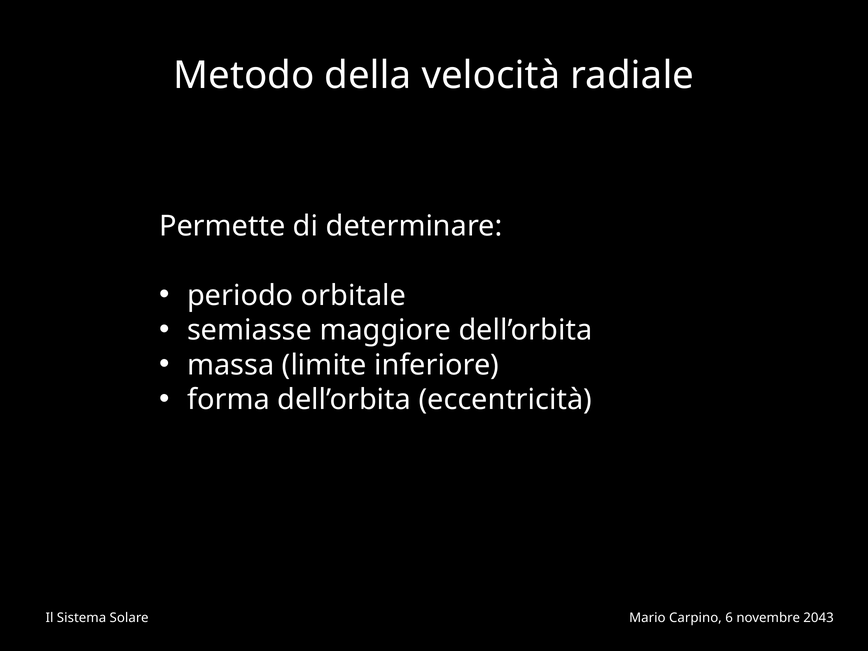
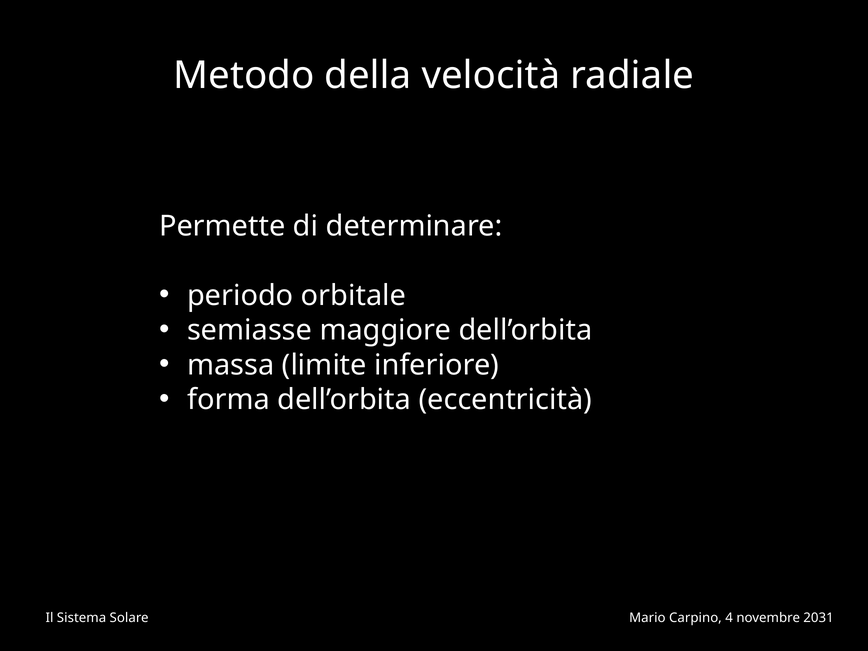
6: 6 -> 4 (729, 618)
2043: 2043 -> 2031 (819, 618)
